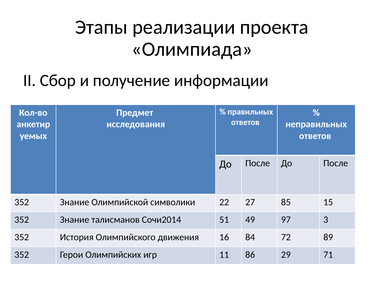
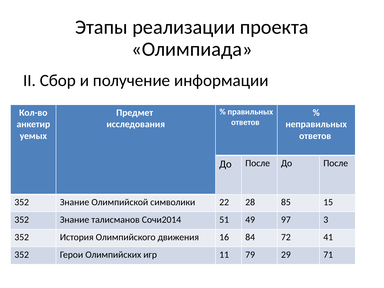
27: 27 -> 28 (250, 202)
89: 89 -> 41 (328, 237)
86: 86 -> 79 (250, 255)
